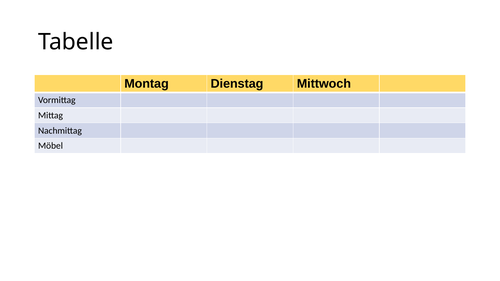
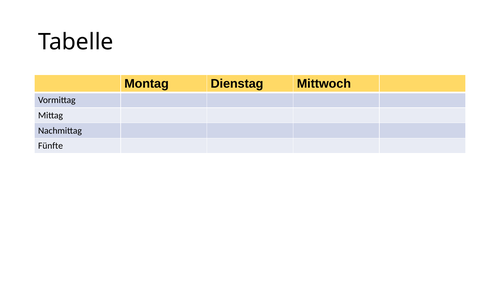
Möbel: Möbel -> Fünfte (51, 146)
